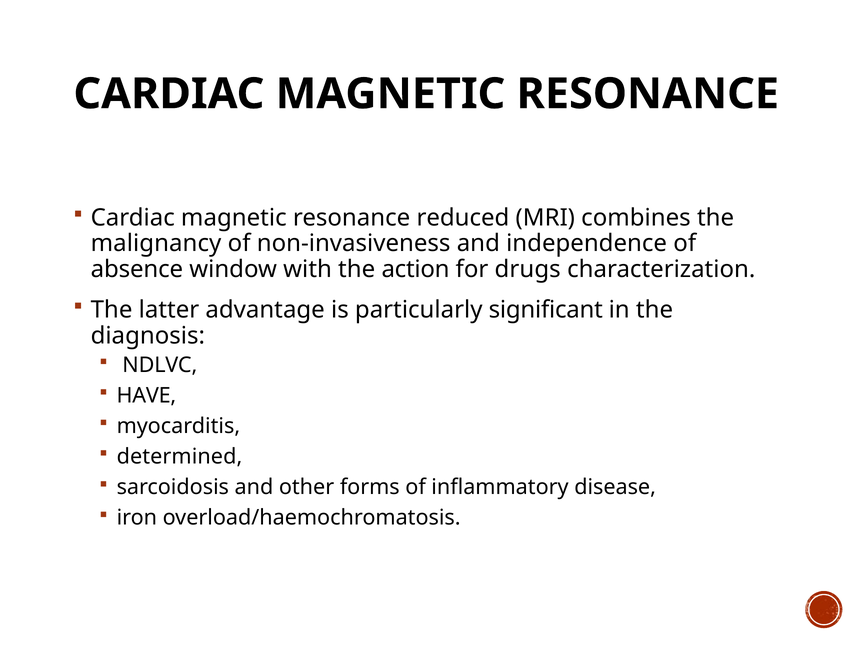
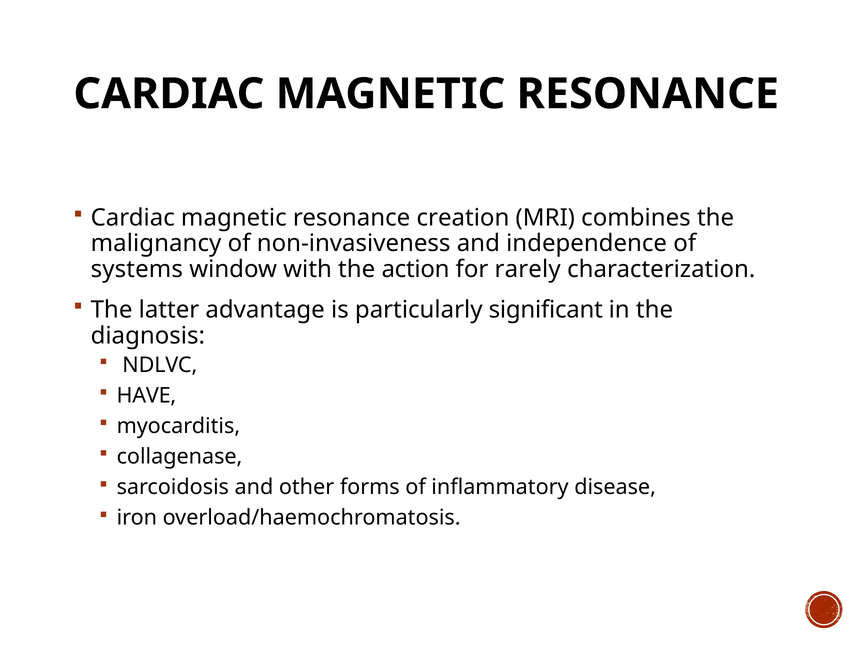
reduced: reduced -> creation (463, 218)
absence: absence -> systems (137, 269)
drugs: drugs -> rarely (528, 269)
determined: determined -> collagenase (180, 457)
